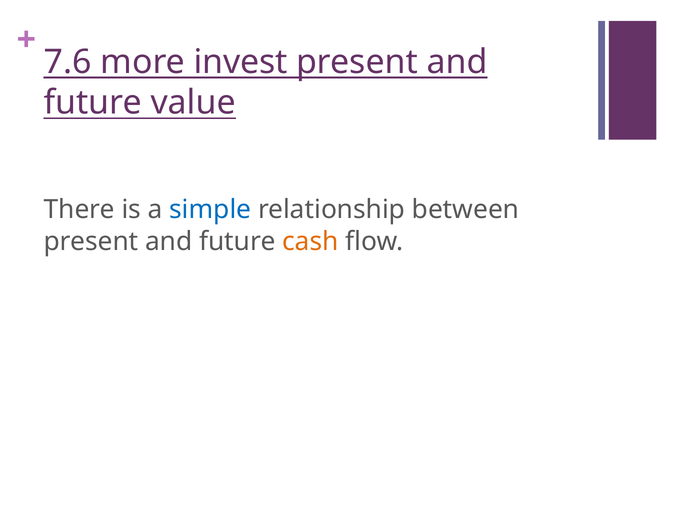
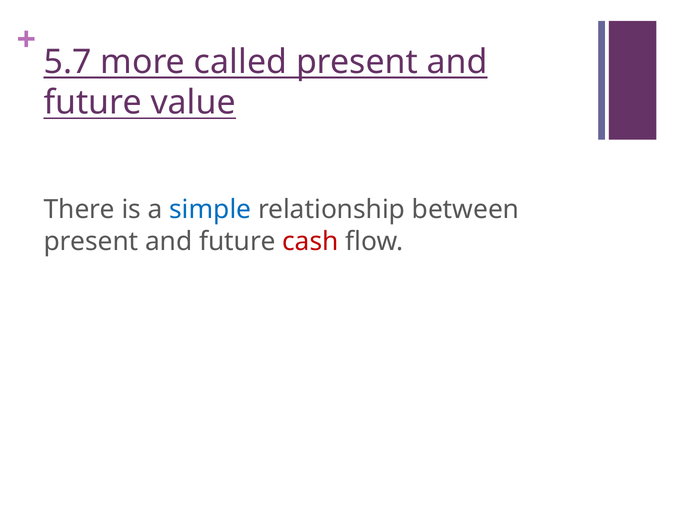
7.6: 7.6 -> 5.7 (68, 62)
invest: invest -> called (240, 62)
cash colour: orange -> red (310, 241)
